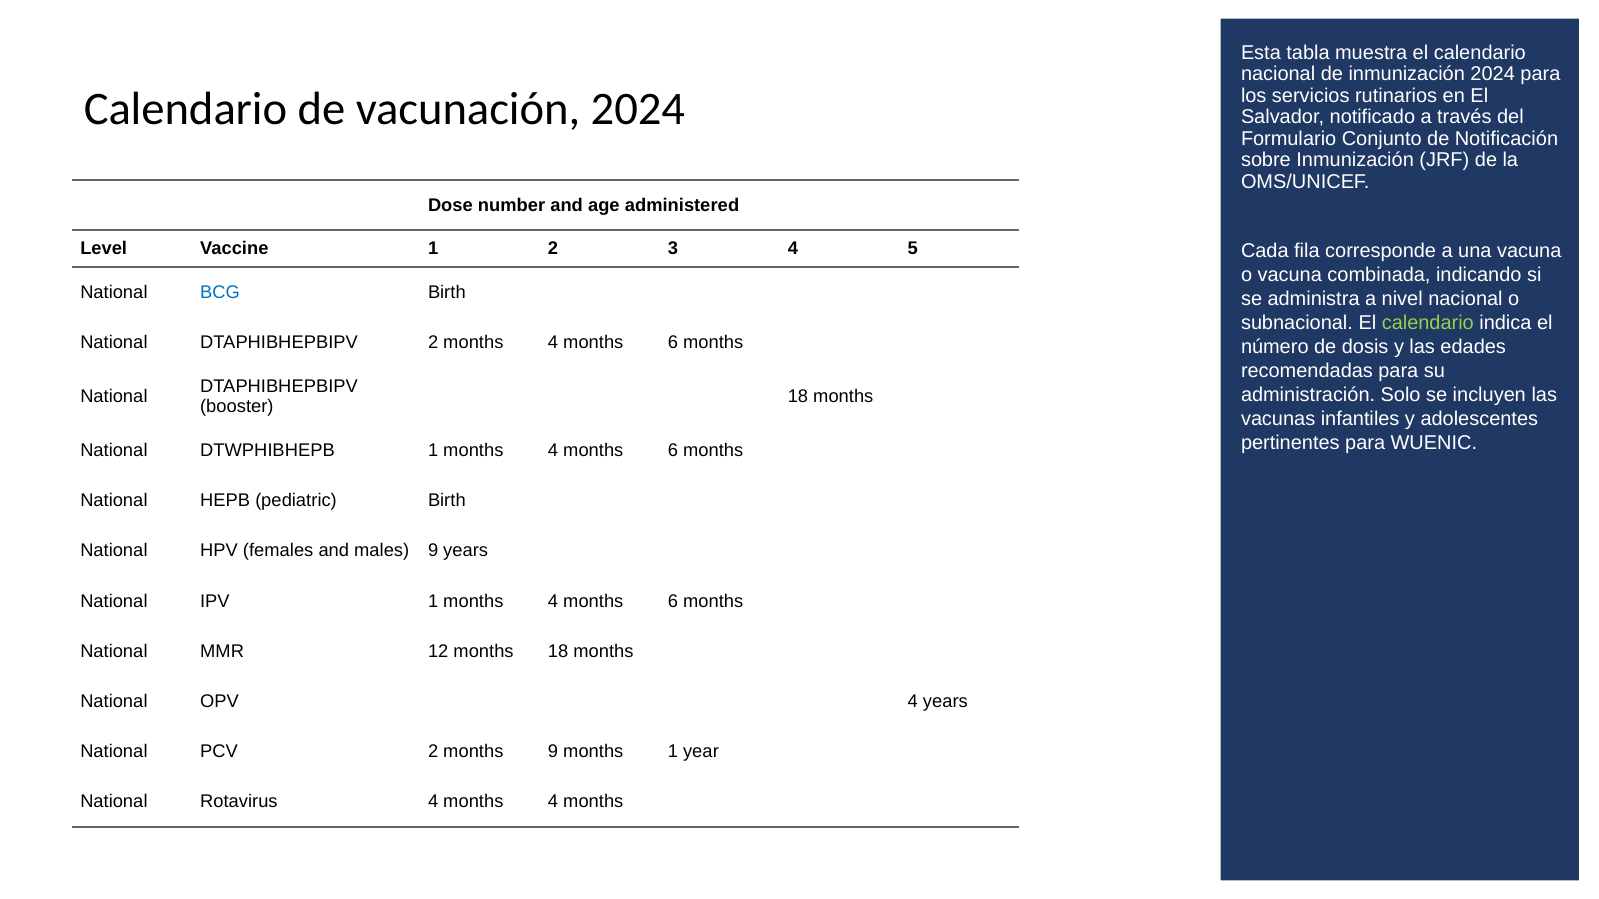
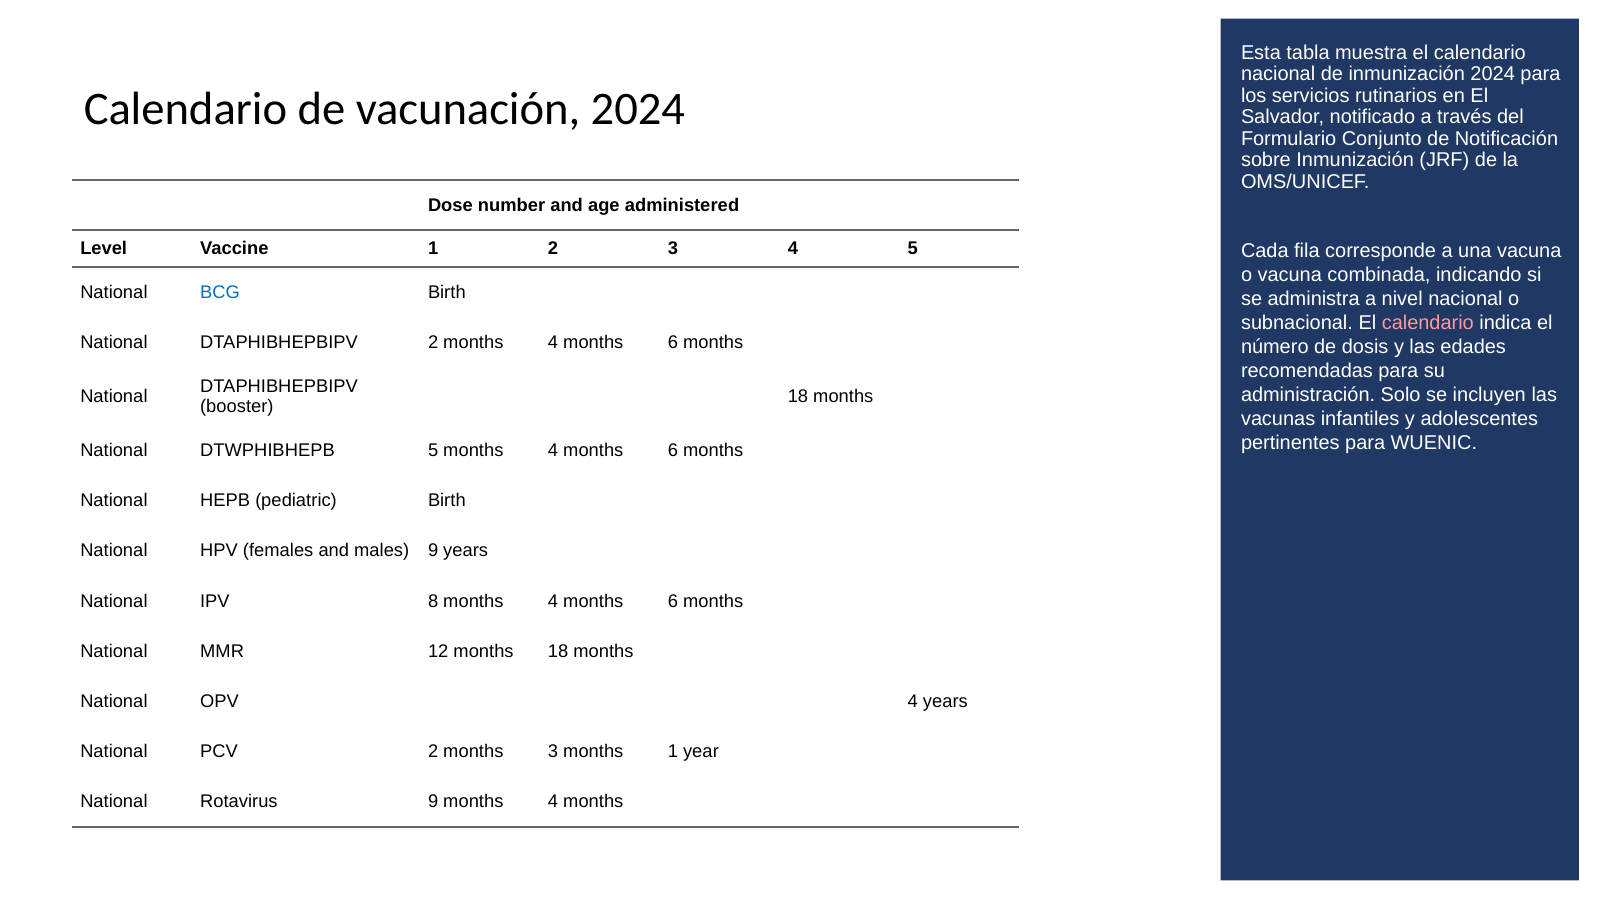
calendario colour: light green -> pink (1428, 323)
DTWPHIBHEPB 1: 1 -> 5 (433, 451)
IPV 1: 1 -> 8 (433, 601)
months 9: 9 -> 3 (553, 752)
Rotavirus 4: 4 -> 9 (433, 802)
